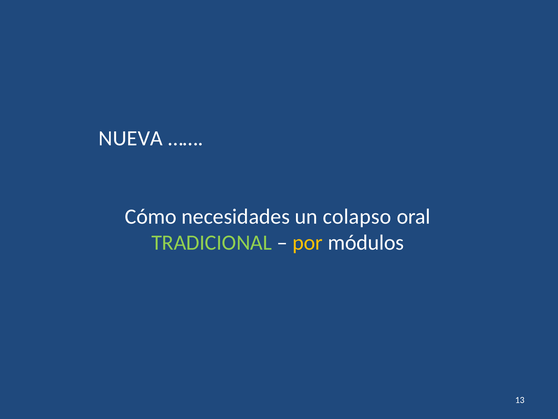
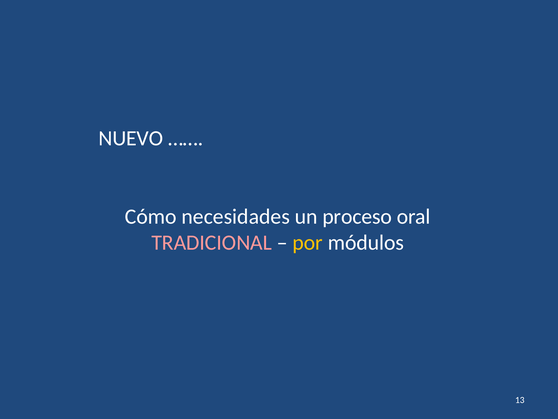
NUEVA: NUEVA -> NUEVO (131, 138)
colapso: colapso -> proceso (357, 216)
TRADICIONAL colour: light green -> pink (212, 242)
